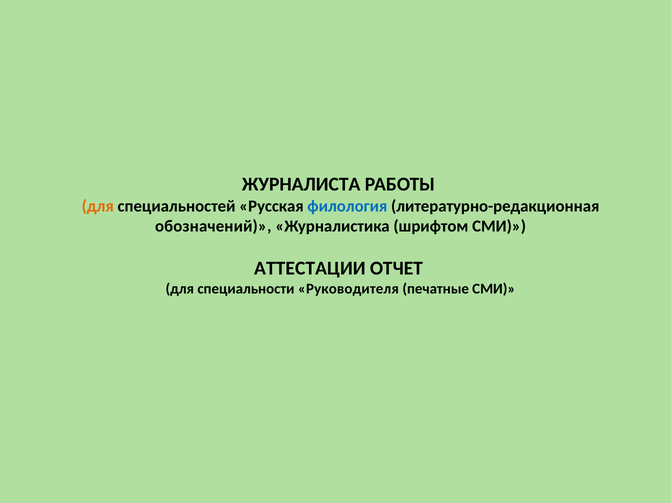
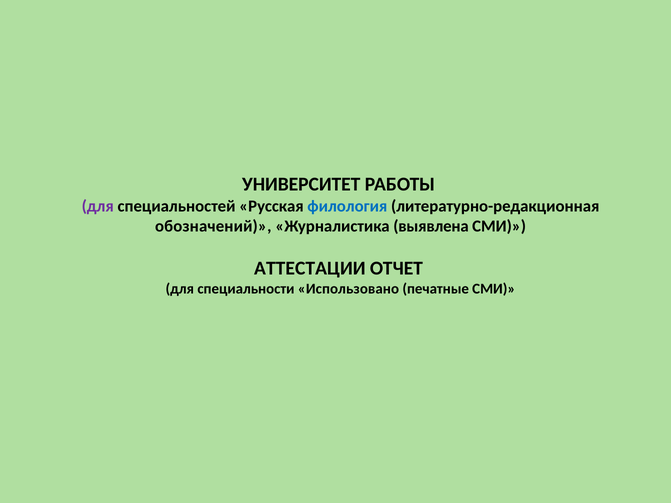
ЖУРНАЛИСТА: ЖУРНАЛИСТА -> УНИВЕРСИТЕТ (301, 185)
для colour: orange -> purple (98, 206)
шрифтом: шрифтом -> выявлена (431, 226)
Руководителя: Руководителя -> Использовано (348, 289)
